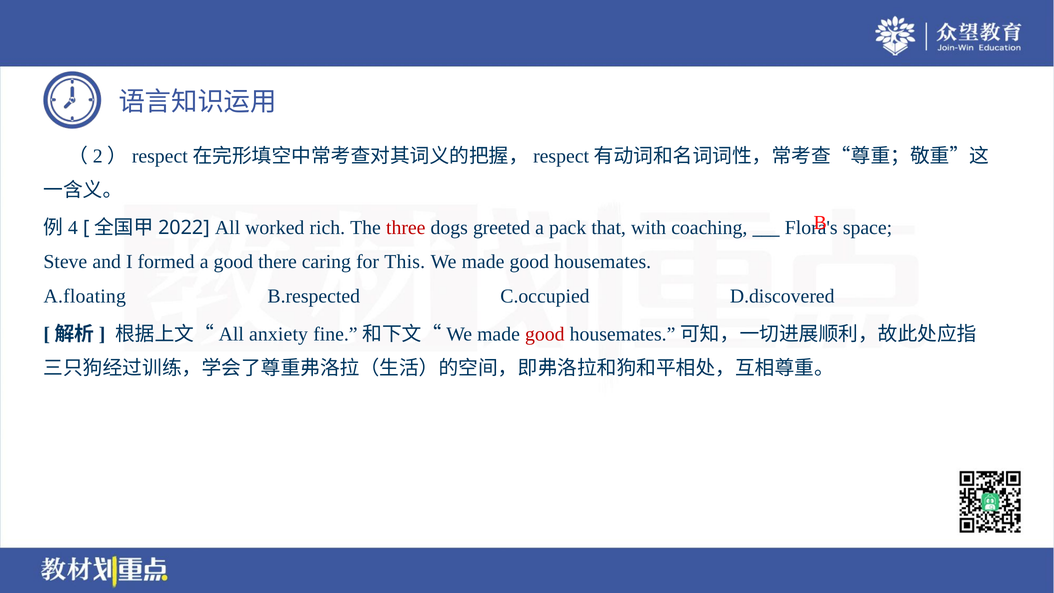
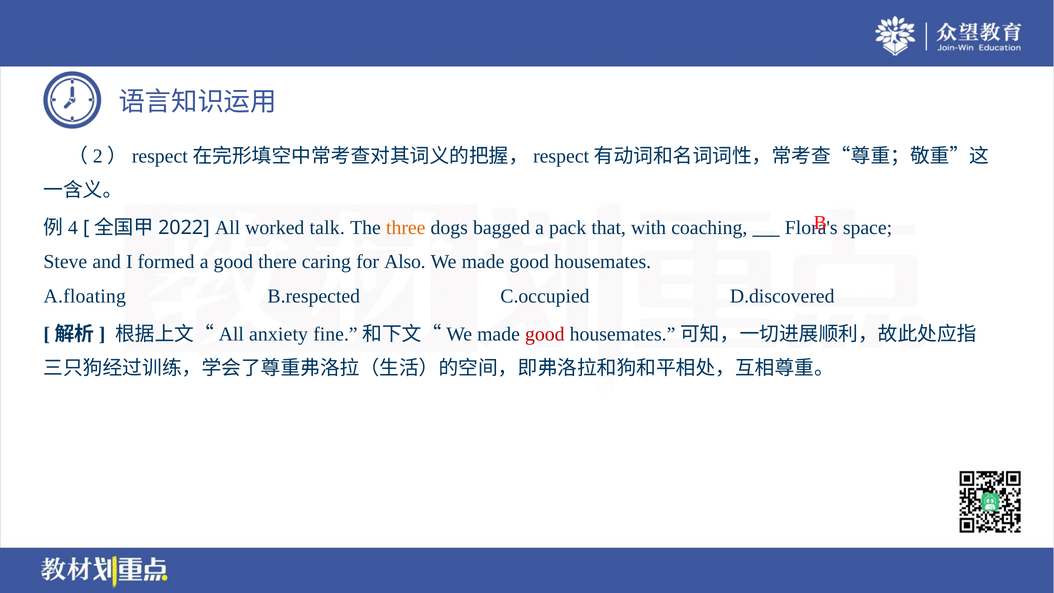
rich: rich -> talk (327, 228)
three colour: red -> orange (406, 228)
greeted: greeted -> bagged (502, 228)
This: This -> Also (405, 262)
